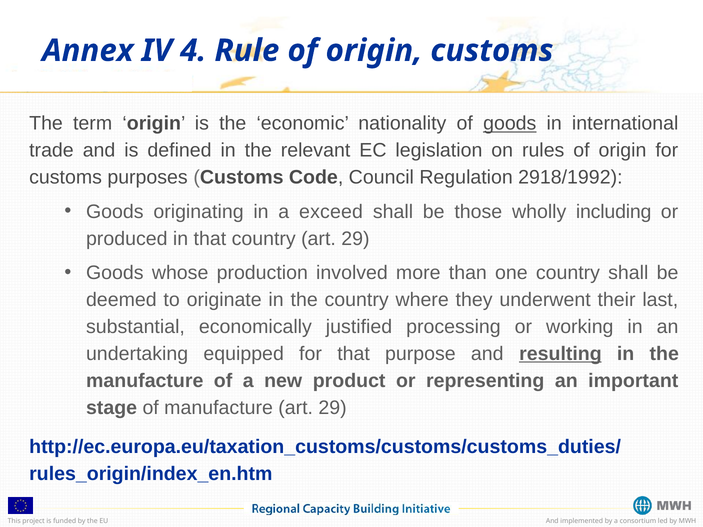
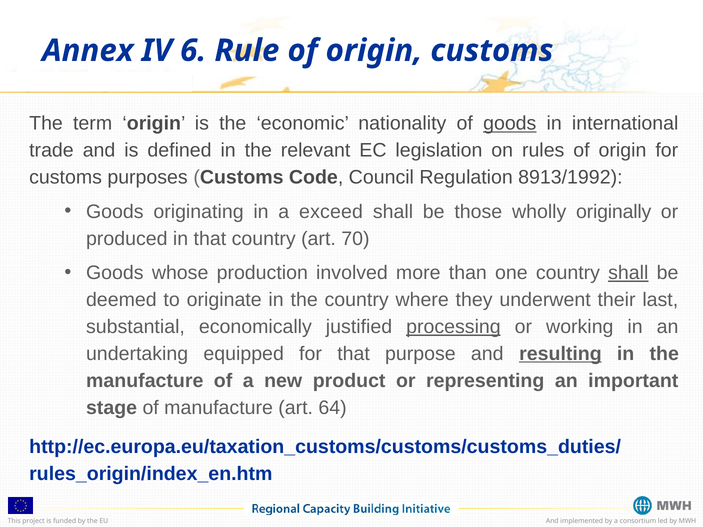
4: 4 -> 6 (193, 51)
2918/1992: 2918/1992 -> 8913/1992 (570, 177)
including: including -> originally (614, 212)
country art 29: 29 -> 70 (355, 239)
shall underline: none -> present (628, 273)
processing underline: none -> present (453, 327)
manufacture art 29: 29 -> 64 (333, 408)
